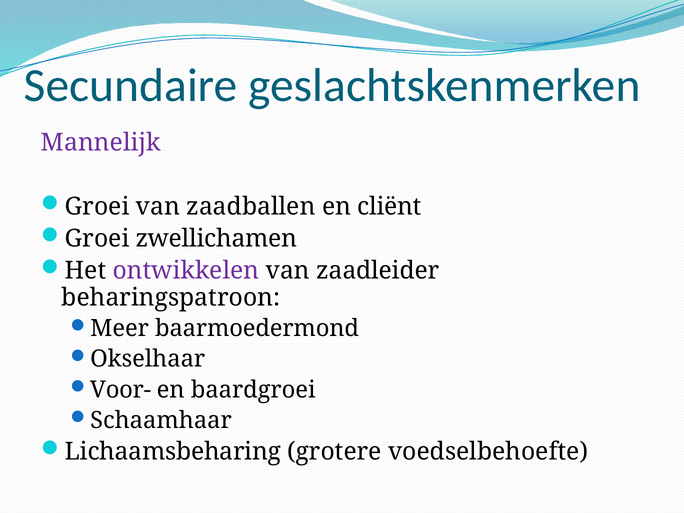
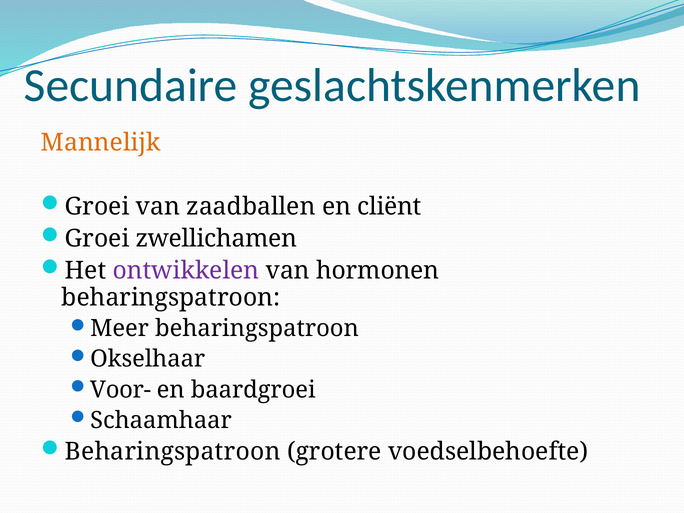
Mannelijk colour: purple -> orange (101, 143)
zaadleider: zaadleider -> hormonen (378, 271)
Meer baarmoedermond: baarmoedermond -> beharingspatroon (257, 329)
Lichaamsbeharing: Lichaamsbeharing -> Beharingspatroon (173, 452)
